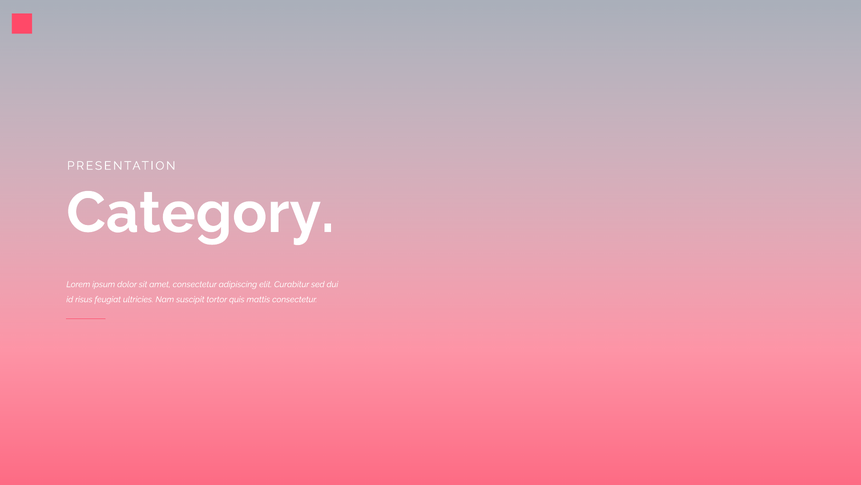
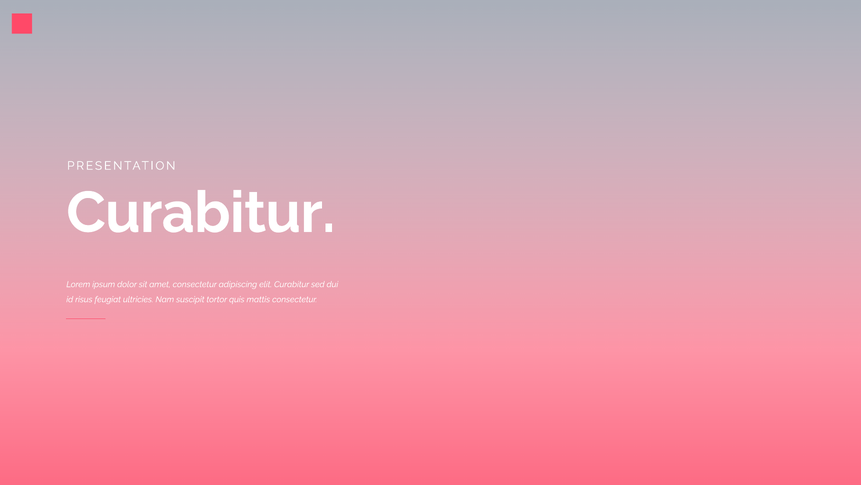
Category: Category -> Curabitur (201, 213)
